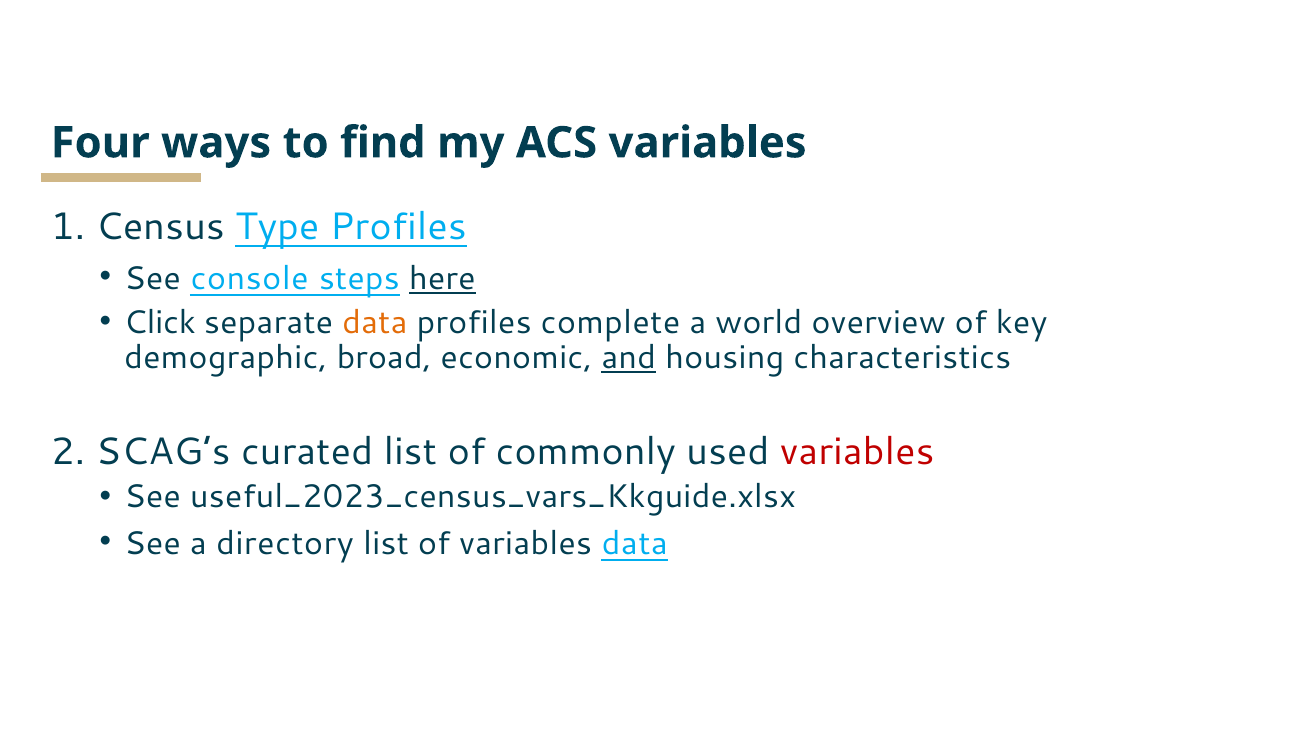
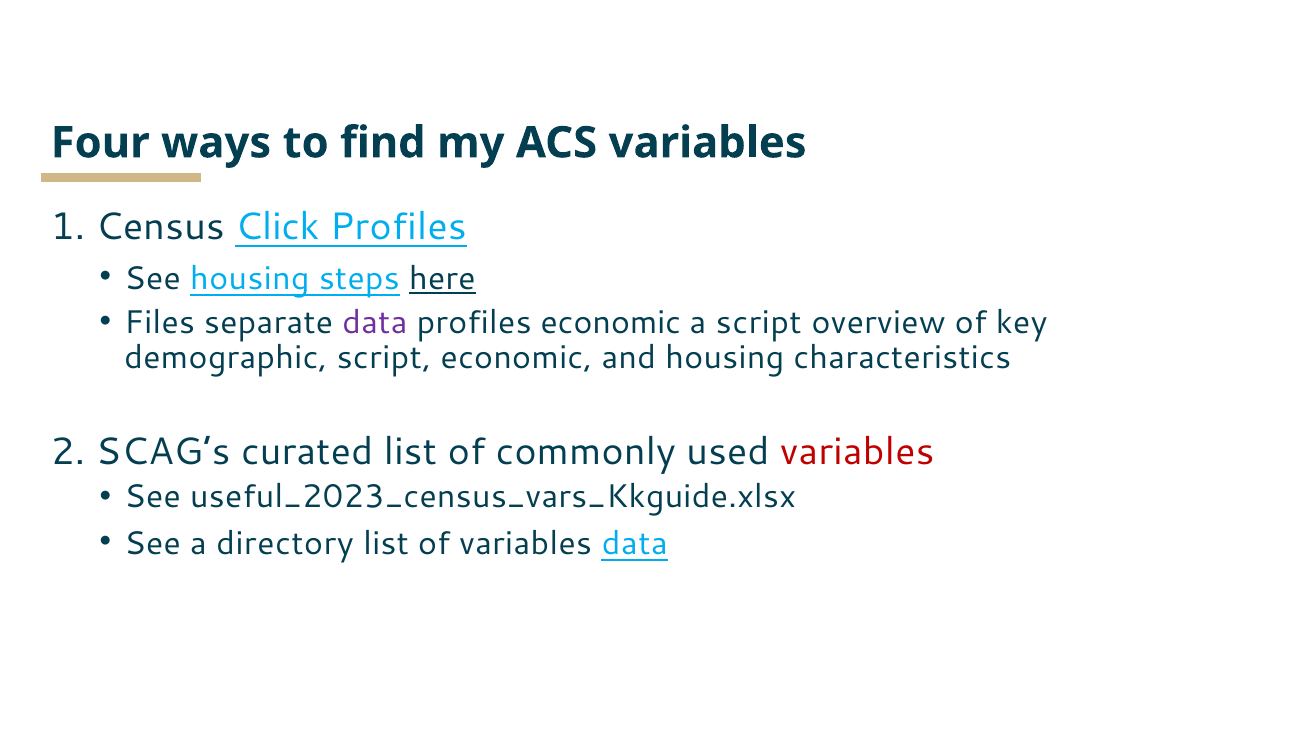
Type: Type -> Click (277, 227)
See console: console -> housing (250, 278)
Click: Click -> Files (160, 322)
data colour: orange -> purple (375, 322)
profiles complete: complete -> economic (611, 322)
a world: world -> script (759, 322)
demographic broad: broad -> script (384, 358)
and underline: present -> none (629, 358)
